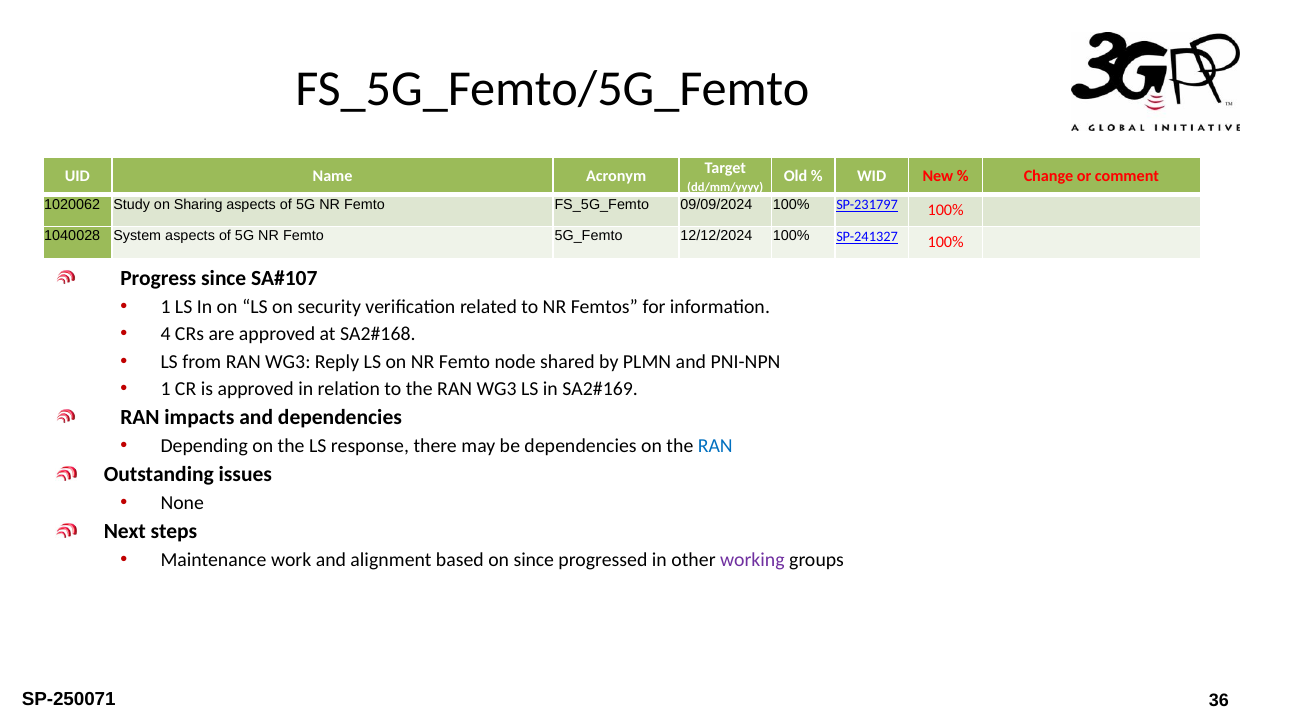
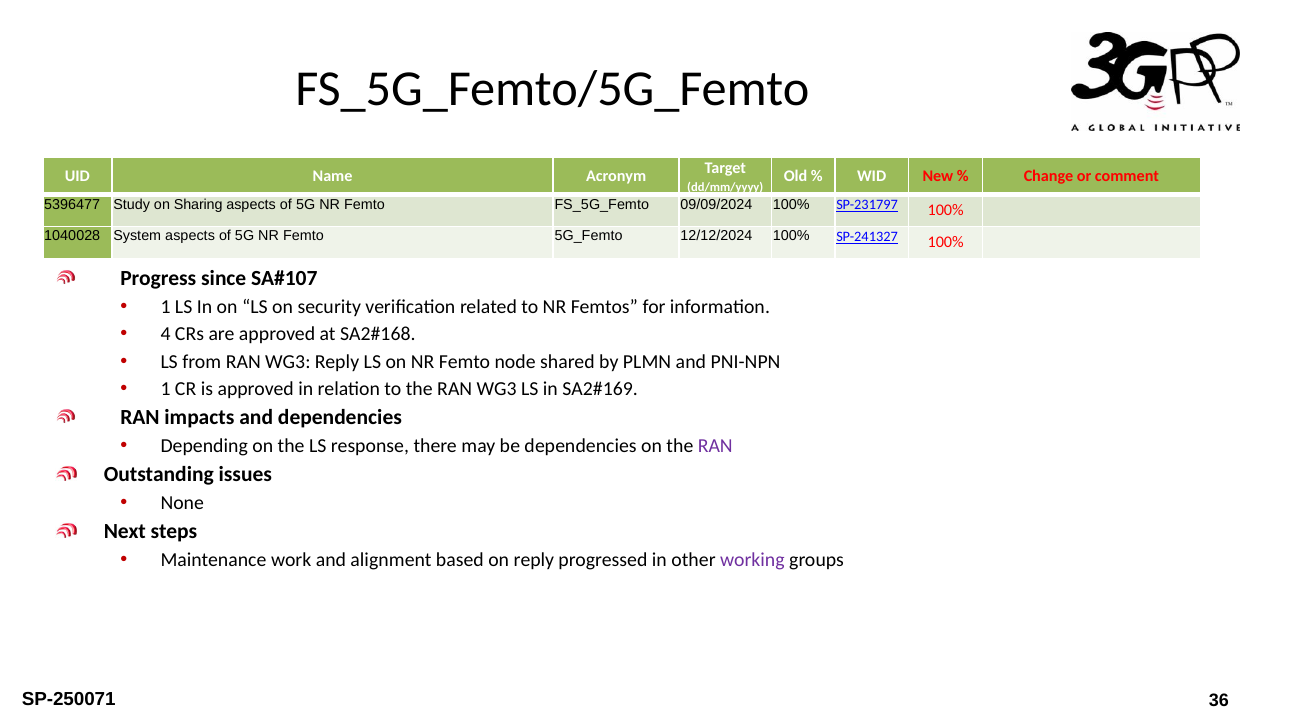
1020062: 1020062 -> 5396477 (72, 204)
RAN colour: blue -> purple (715, 446)
on since: since -> reply (534, 560)
